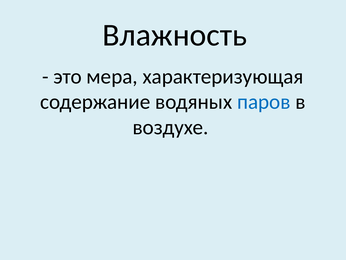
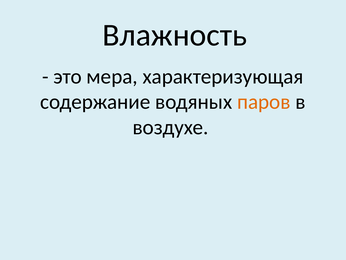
паров colour: blue -> orange (264, 102)
